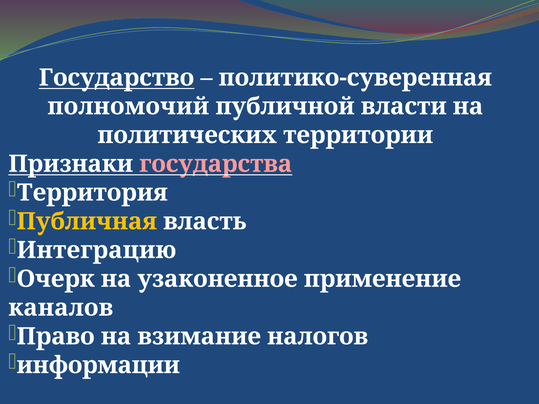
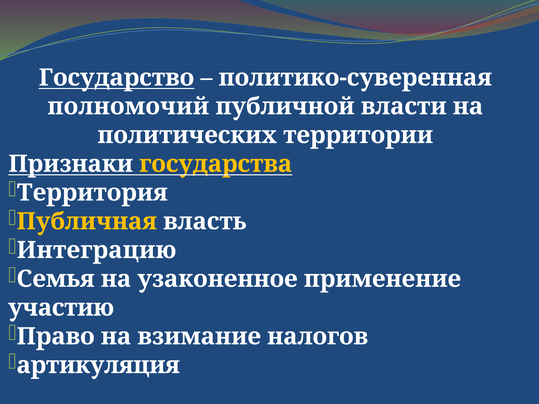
государства colour: pink -> yellow (216, 164)
Очерк: Очерк -> Семья (56, 279)
каналов: каналов -> участию (61, 308)
информации: информации -> артикуляция (98, 365)
